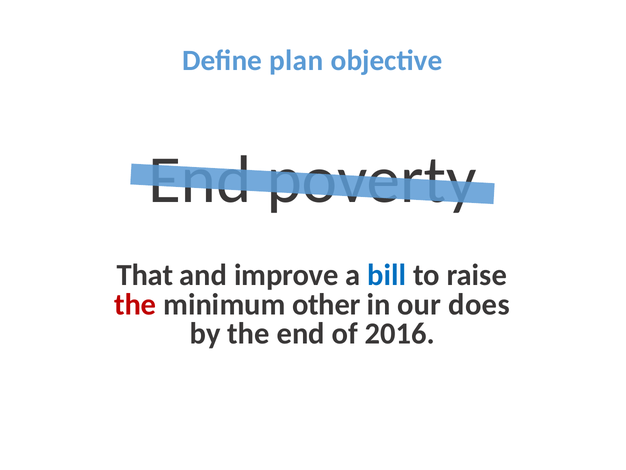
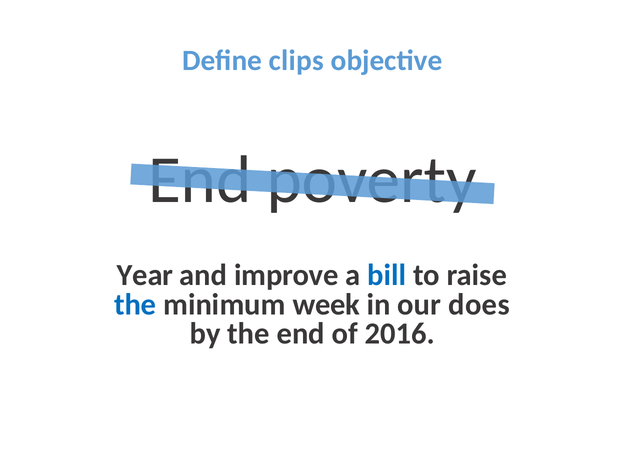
plan: plan -> clips (296, 60)
That: That -> Year (145, 275)
the colour: red -> blue (135, 304)
other: other -> week (326, 304)
